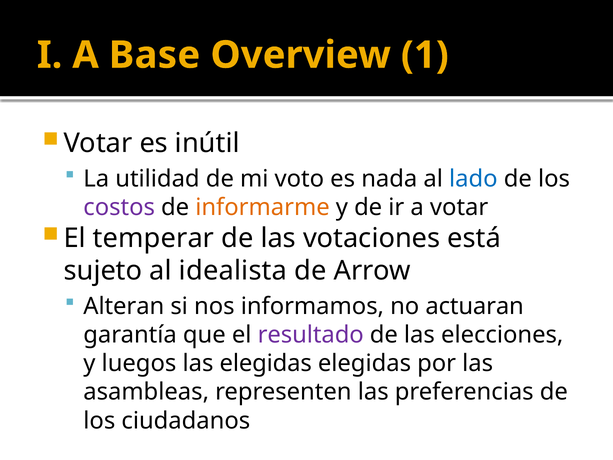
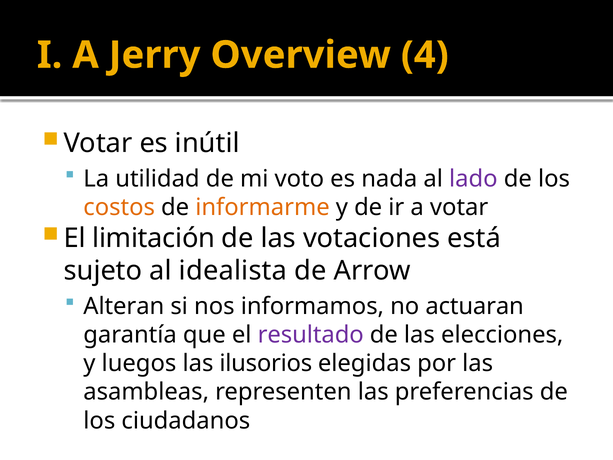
Base: Base -> Jerry (155, 55)
1: 1 -> 4 (425, 55)
lado colour: blue -> purple (473, 179)
costos colour: purple -> orange (119, 207)
temperar: temperar -> limitación (154, 238)
las elegidas: elegidas -> ilusorios (266, 363)
